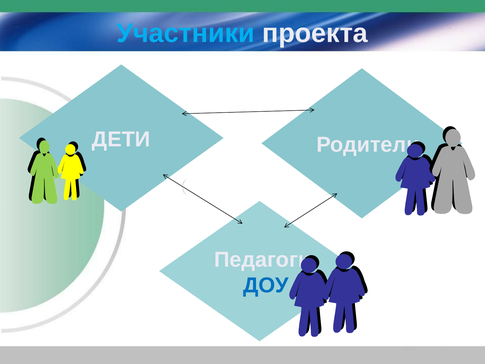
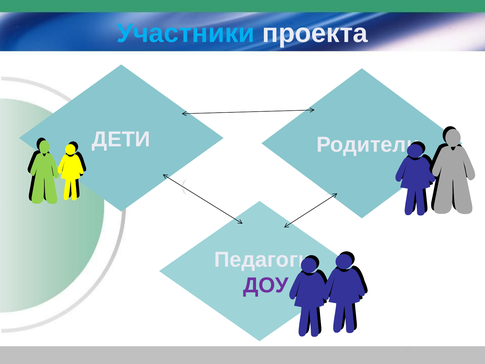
ДОУ colour: blue -> purple (266, 285)
